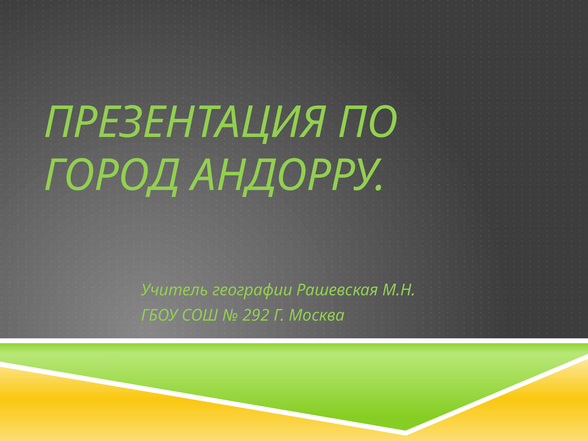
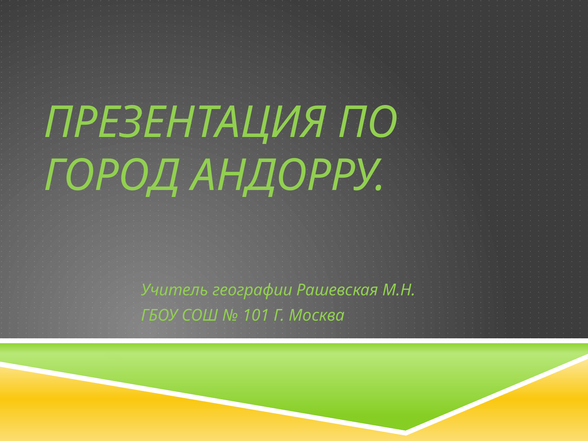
292: 292 -> 101 (256, 315)
